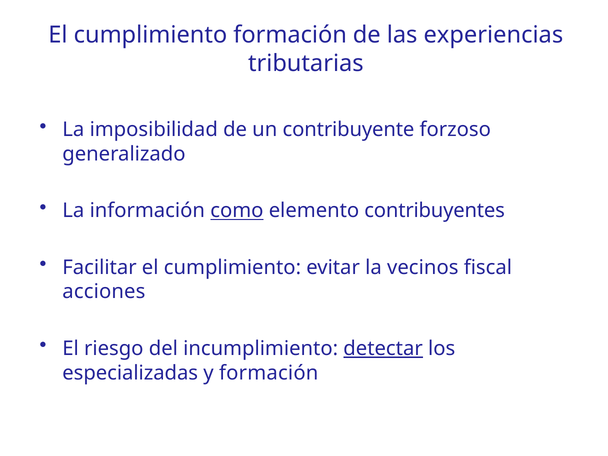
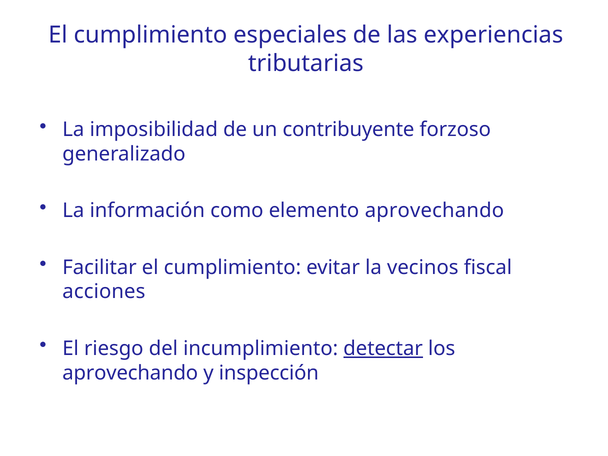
cumplimiento formación: formación -> especiales (290, 35)
como underline: present -> none (237, 211)
elemento contribuyentes: contribuyentes -> aprovechando (434, 211)
especializadas: especializadas -> aprovechando (130, 373)
y formación: formación -> inspección (269, 373)
